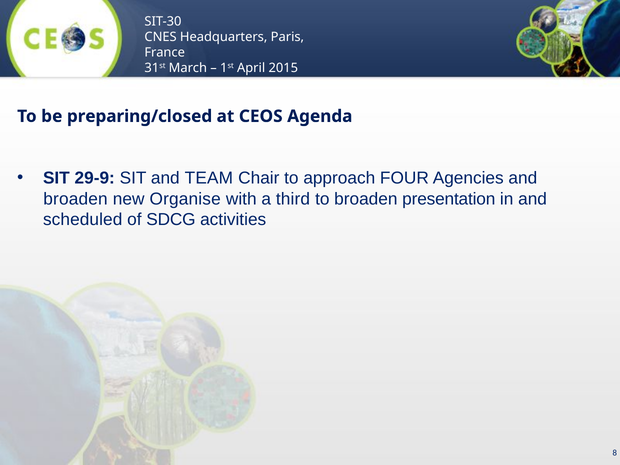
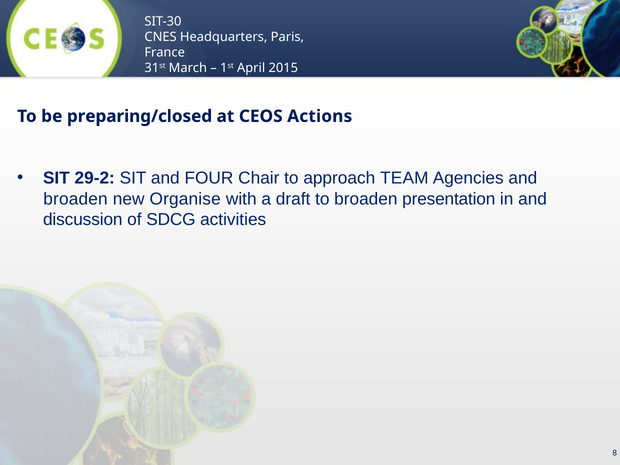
Agenda: Agenda -> Actions (320, 116)
29-9: 29-9 -> 29-2 (95, 178)
TEAM: TEAM -> FOUR (209, 178)
FOUR: FOUR -> TEAM (404, 178)
third: third -> draft (293, 199)
scheduled: scheduled -> discussion (83, 220)
